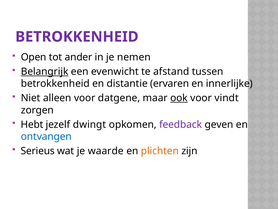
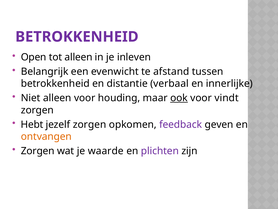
tot ander: ander -> alleen (79, 57)
nemen: nemen -> inleven (134, 57)
Belangrijk underline: present -> none (45, 71)
ervaren: ervaren -> verbaal (169, 83)
datgene: datgene -> houding (119, 98)
jezelf dwingt: dwingt -> zorgen (90, 124)
ontvangen colour: blue -> orange (46, 136)
Serieus: Serieus -> Zorgen (38, 151)
plichten colour: orange -> purple (160, 151)
